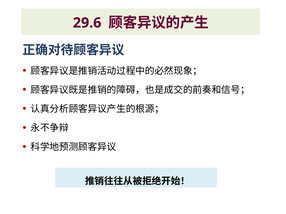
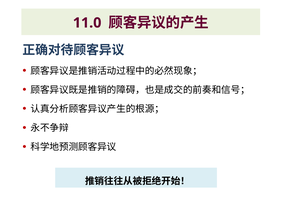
29.6: 29.6 -> 11.0 (87, 23)
